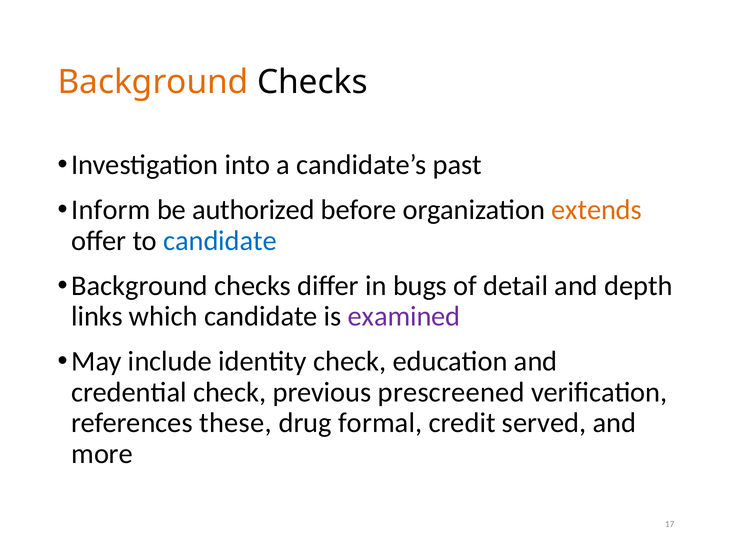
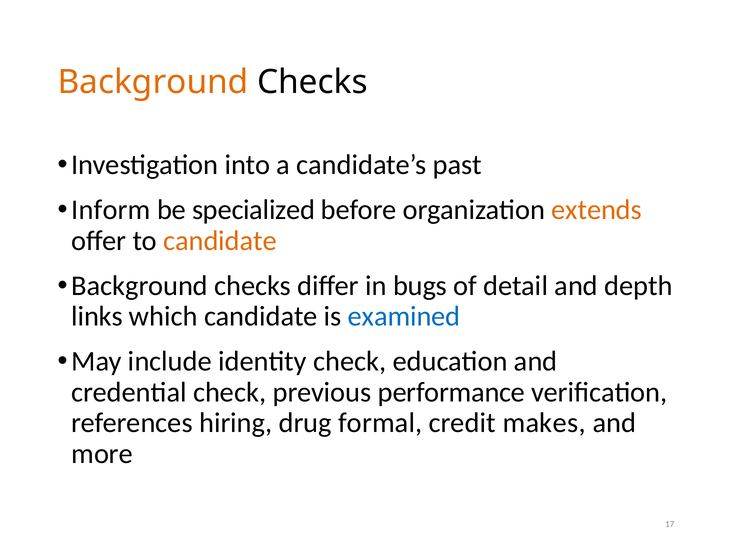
authorized: authorized -> specialized (254, 210)
candidate colour: blue -> orange (220, 241)
examined colour: purple -> blue (404, 316)
prescreened: prescreened -> performance (451, 392)
these: these -> hiring (236, 423)
served: served -> makes (544, 423)
